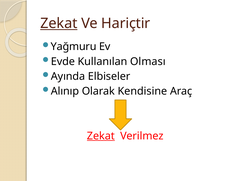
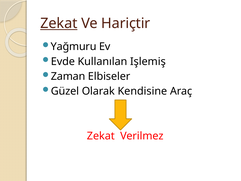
Olması: Olması -> Işlemiş (148, 61)
Ayında: Ayında -> Zaman (68, 76)
Alınıp: Alınıp -> Güzel (65, 91)
Zekat underline: present -> none (101, 136)
